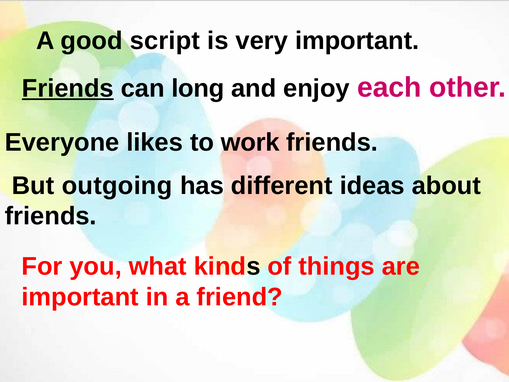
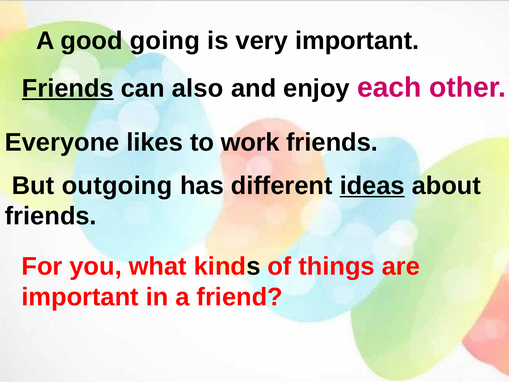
script: script -> going (165, 41)
long: long -> also (198, 88)
ideas underline: none -> present (372, 186)
